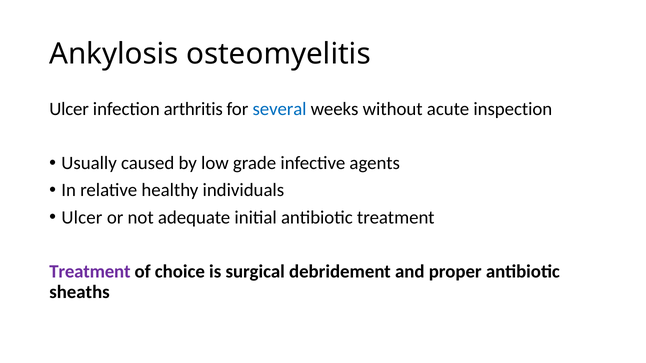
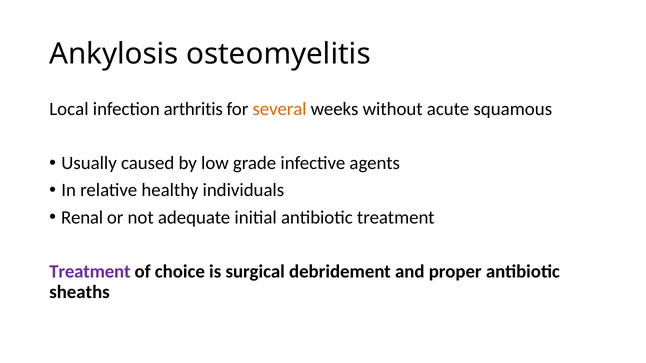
Ulcer: Ulcer -> Local (69, 109)
several colour: blue -> orange (280, 109)
inspection: inspection -> squamous (513, 109)
Ulcer: Ulcer -> Renal (82, 218)
